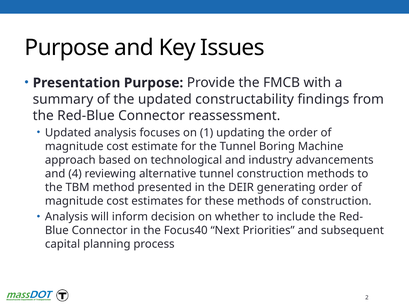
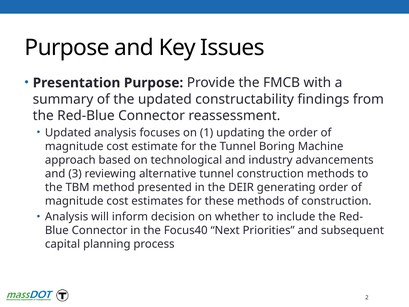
4: 4 -> 3 (75, 174)
